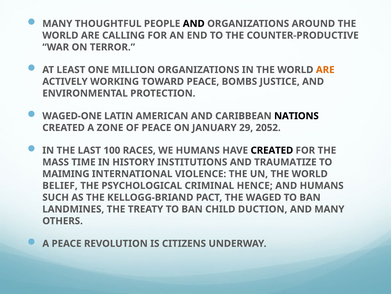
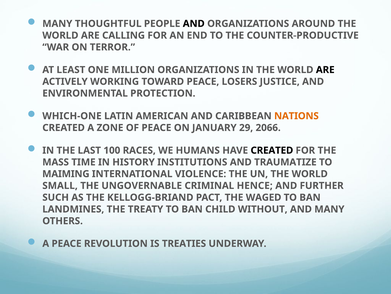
ARE colour: orange -> black (325, 70)
BOMBS: BOMBS -> LOSERS (239, 81)
WAGED-ONE: WAGED-ONE -> WHICH-ONE (72, 116)
NATIONS colour: black -> orange (296, 116)
2052: 2052 -> 2066 (268, 127)
BELIEF: BELIEF -> SMALL (60, 185)
PSYCHOLOGICAL: PSYCHOLOGICAL -> UNGOVERNABLE (142, 185)
AND HUMANS: HUMANS -> FURTHER (322, 185)
DUCTION: DUCTION -> WITHOUT (263, 209)
CITIZENS: CITIZENS -> TREATIES (184, 243)
